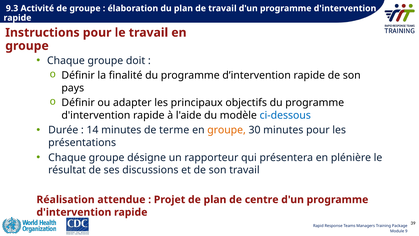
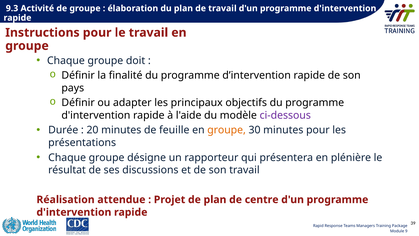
ci-dessous colour: blue -> purple (285, 115)
14: 14 -> 20 (92, 130)
terme: terme -> feuille (174, 130)
